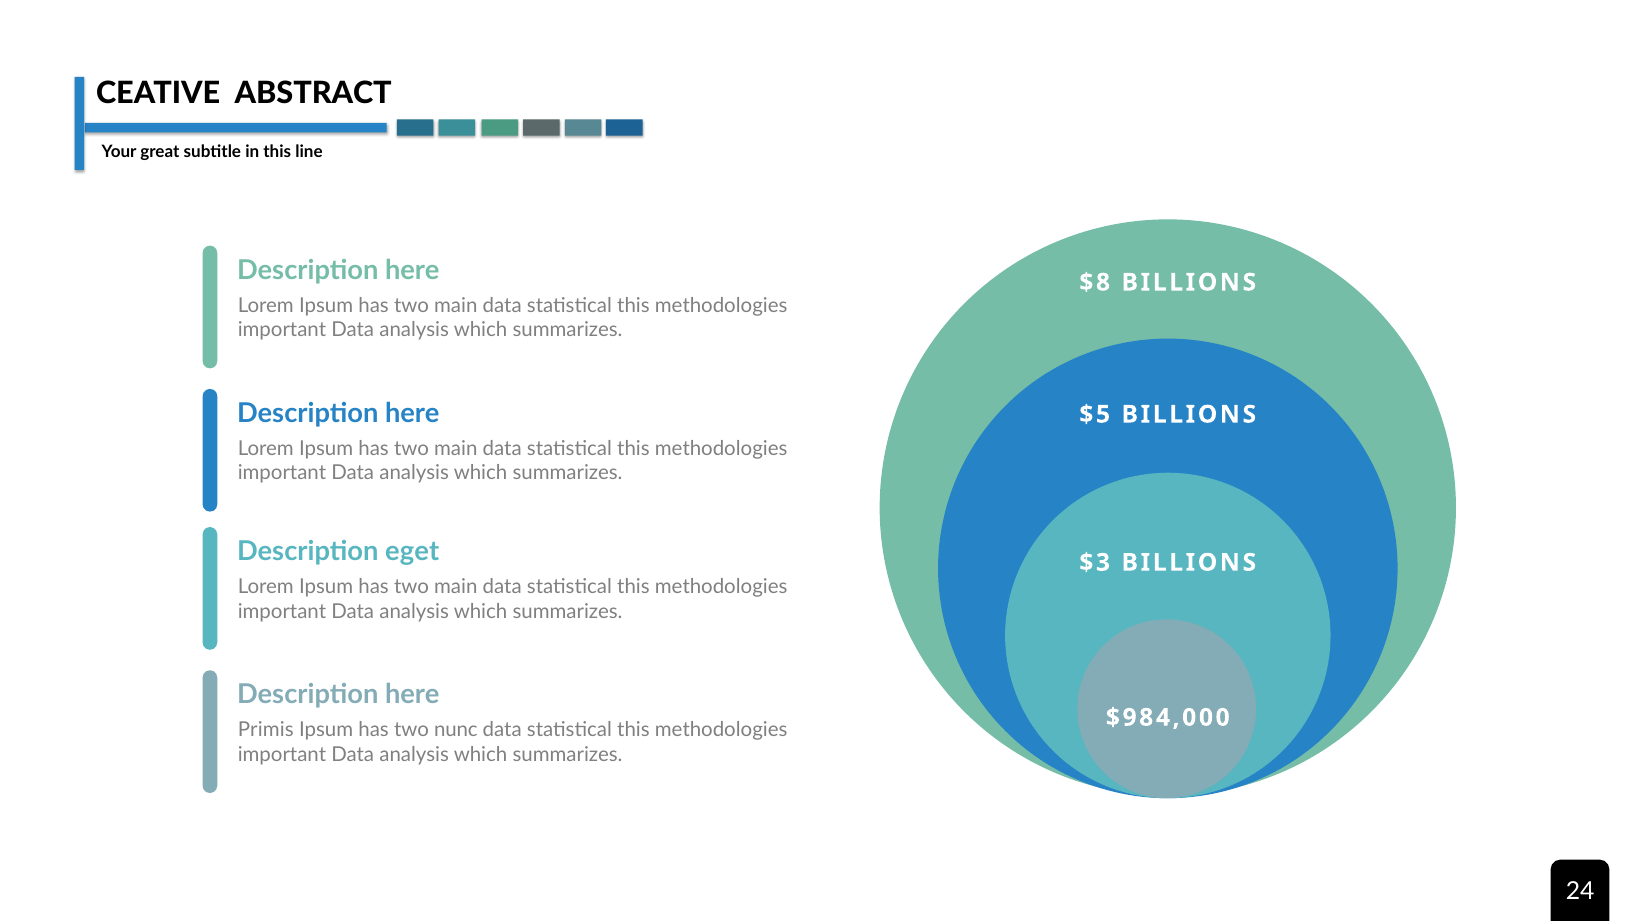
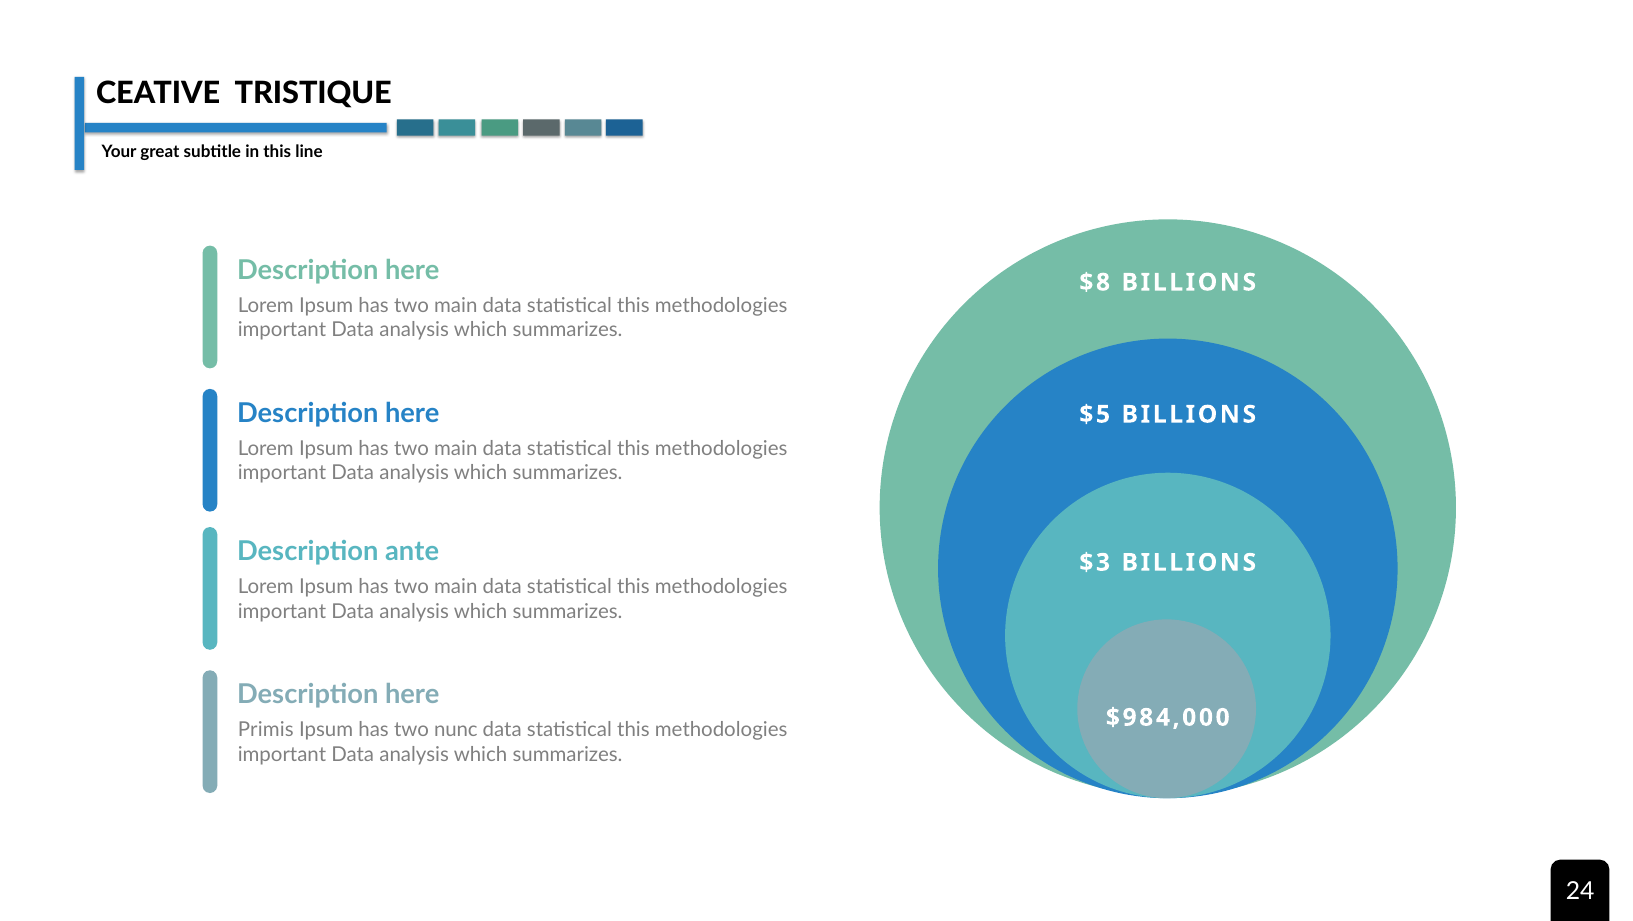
ABSTRACT: ABSTRACT -> TRISTIQUE (313, 93)
eget: eget -> ante (412, 551)
